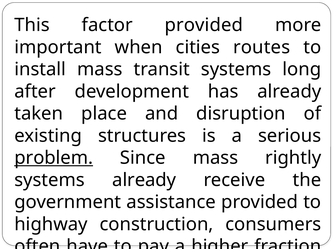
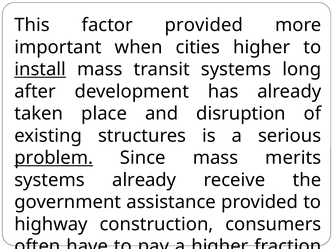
cities routes: routes -> higher (262, 47)
install underline: none -> present (40, 70)
rightly: rightly -> merits (293, 158)
